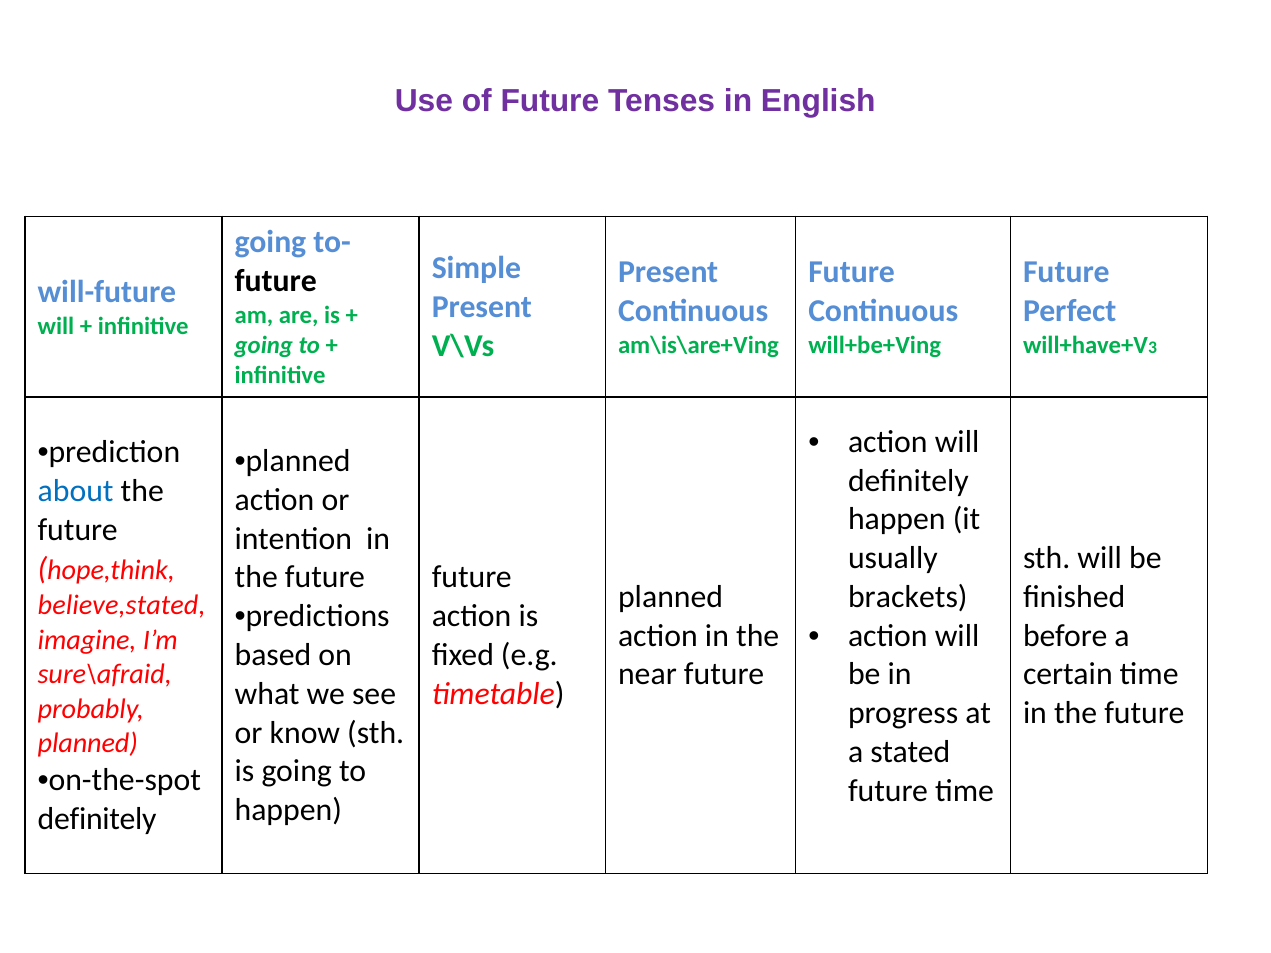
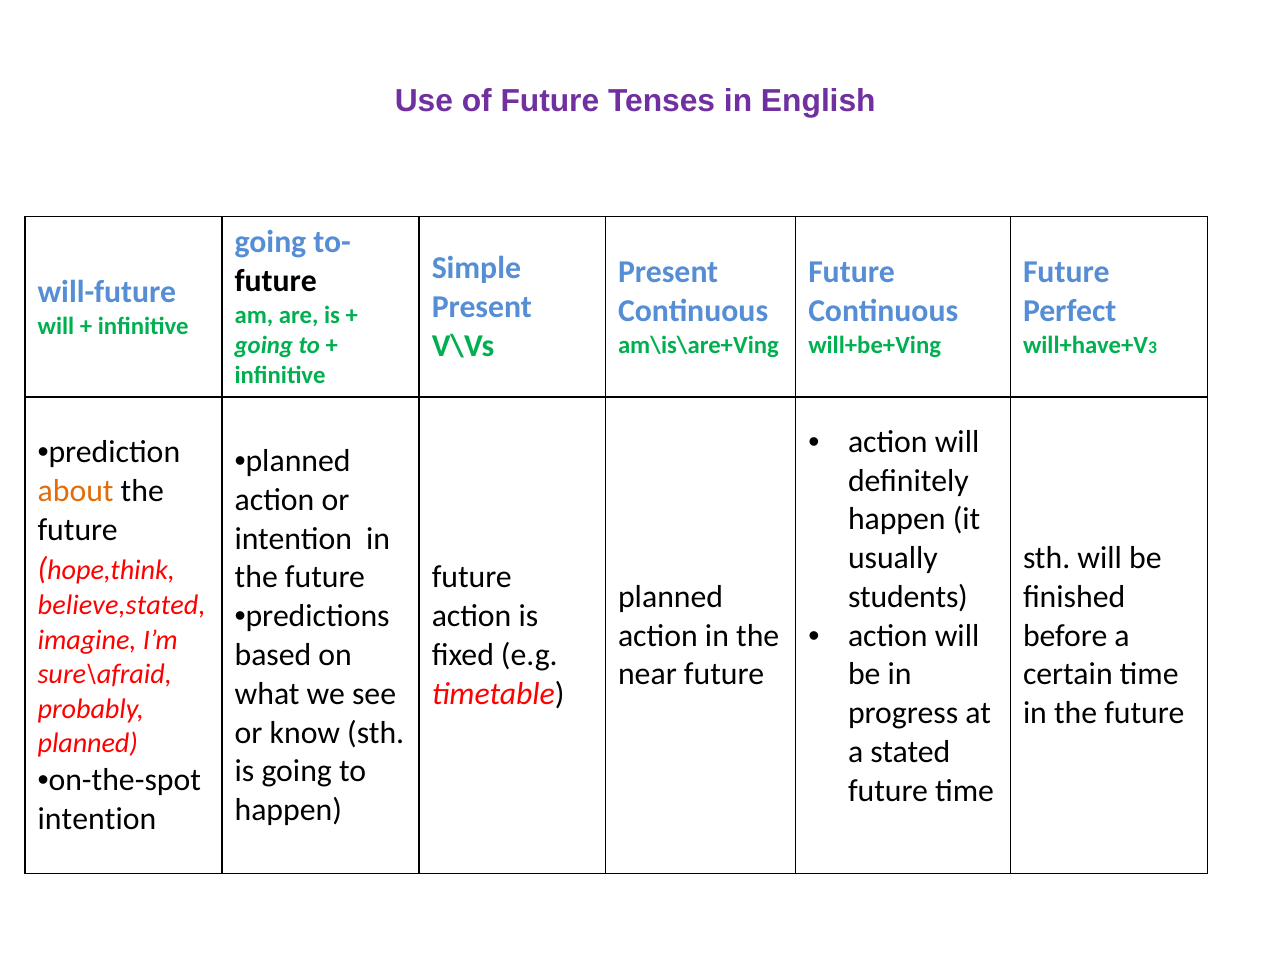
about colour: blue -> orange (76, 491)
brackets: brackets -> students (908, 597)
definitely: definitely -> intention (97, 819)
